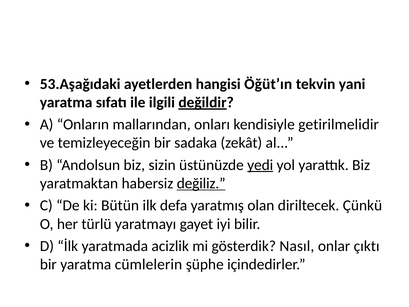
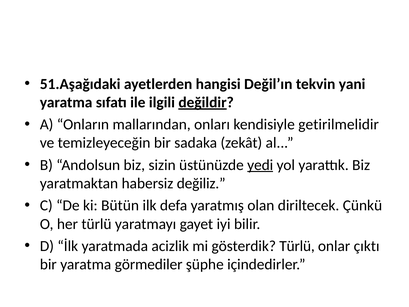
53.Aşağıdaki: 53.Aşağıdaki -> 51.Aşağıdaki (80, 84)
Öğüt’ın: Öğüt’ın -> Değil’ın (268, 84)
değiliz underline: present -> none (201, 183)
gösterdik Nasıl: Nasıl -> Türlü (297, 246)
cümlelerin: cümlelerin -> görmediler (149, 264)
